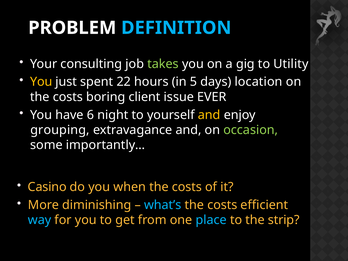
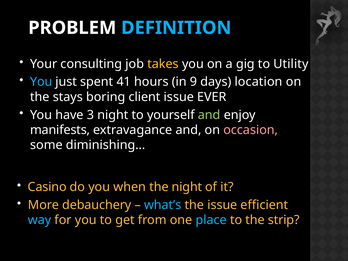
takes colour: light green -> yellow (163, 64)
You colour: yellow -> light blue (41, 82)
22: 22 -> 41 (124, 82)
5: 5 -> 9 (193, 82)
costs: costs -> stays (68, 97)
6: 6 -> 3 (90, 115)
and colour: yellow -> light green (209, 115)
grouping: grouping -> manifests (60, 130)
occasion colour: light green -> pink (251, 130)
importantly…: importantly… -> diminishing… (106, 145)
costs: costs -> night (187, 187)
diminishing: diminishing -> debauchery (97, 205)
costs: costs -> issue (222, 205)
